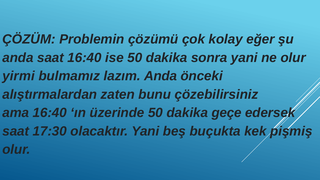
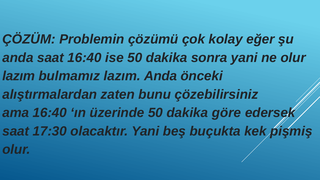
yirmi: yirmi -> lazım (19, 76)
geçe: geçe -> göre (226, 113)
